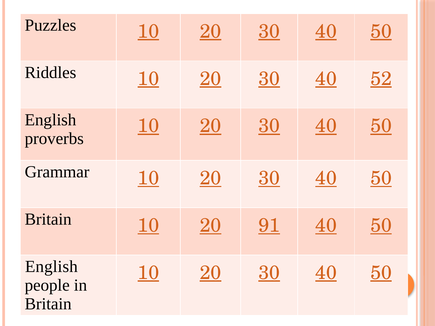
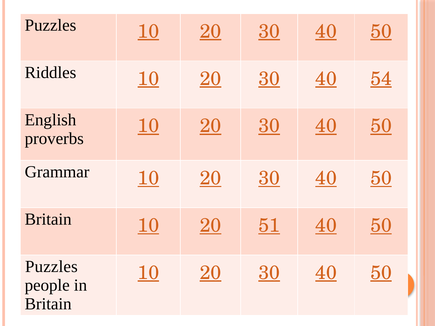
52: 52 -> 54 (381, 79)
91: 91 -> 51 (269, 226)
English: English -> Puzzles (51, 267)
